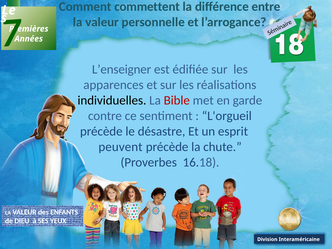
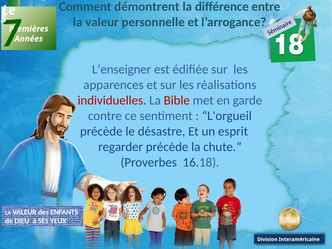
commettent: commettent -> démontrent (147, 7)
individuelles colour: black -> red (112, 100)
peuvent: peuvent -> regarder (121, 147)
